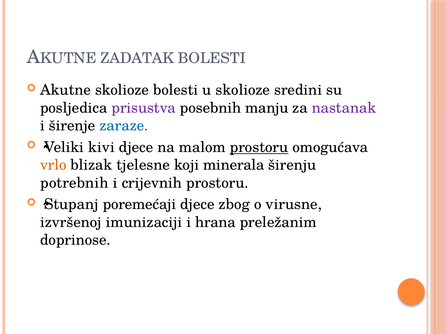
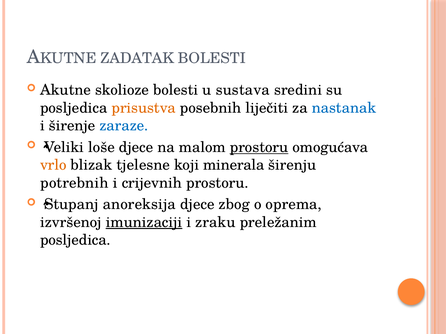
u skolioze: skolioze -> sustava (243, 90)
prisustva colour: purple -> orange (144, 108)
manju: manju -> liječiti (267, 108)
nastanak colour: purple -> blue (344, 108)
kivi: kivi -> loše (101, 147)
poremećaji: poremećaji -> anoreksija (139, 205)
virusne: virusne -> oprema (294, 205)
imunizaciji underline: none -> present (144, 223)
hrana: hrana -> zraku (215, 223)
doprinose: doprinose -> posljedica (75, 240)
